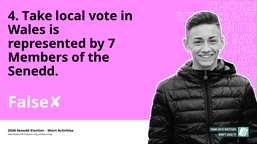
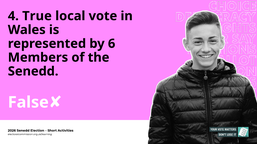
Take: Take -> True (37, 16)
7: 7 -> 6 (112, 44)
